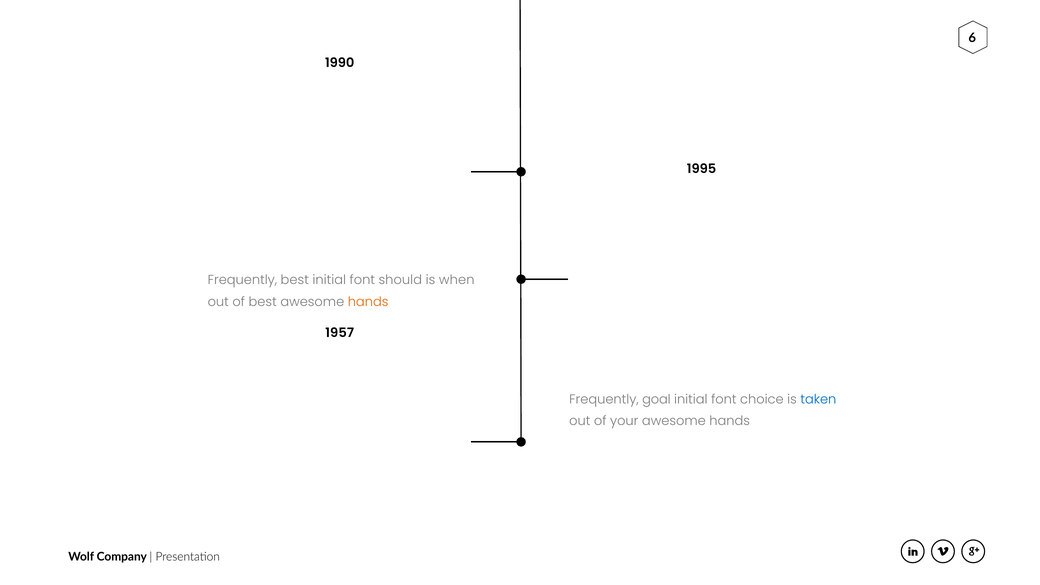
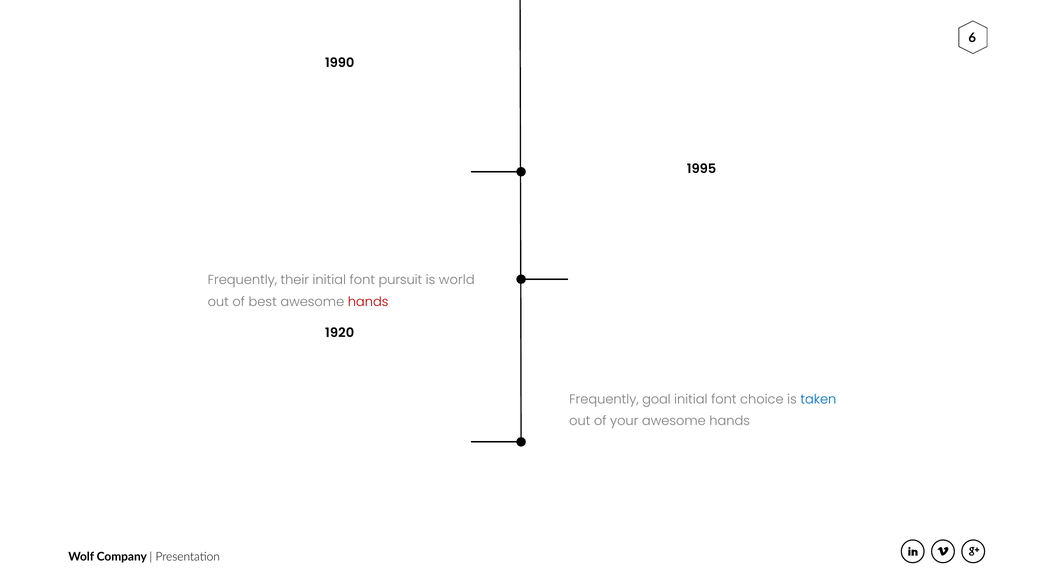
Frequently best: best -> their (295, 280)
should: should -> pursuit (400, 280)
when: when -> world (457, 280)
hands colour: orange -> red (368, 302)
1957: 1957 -> 1920 (340, 333)
